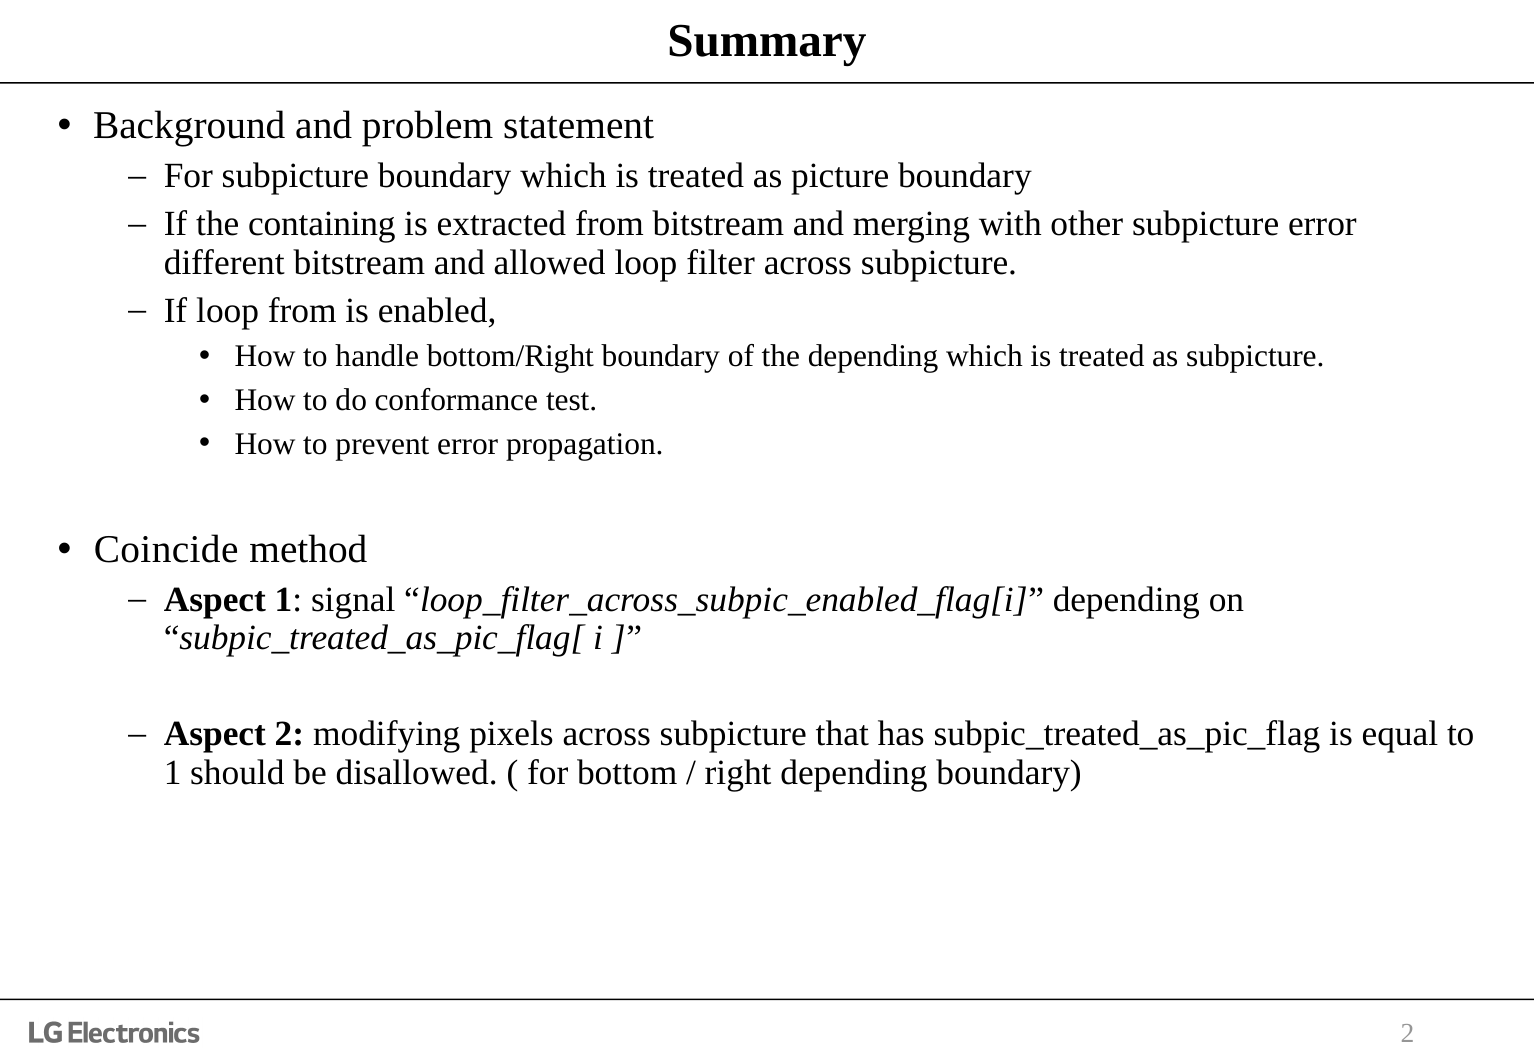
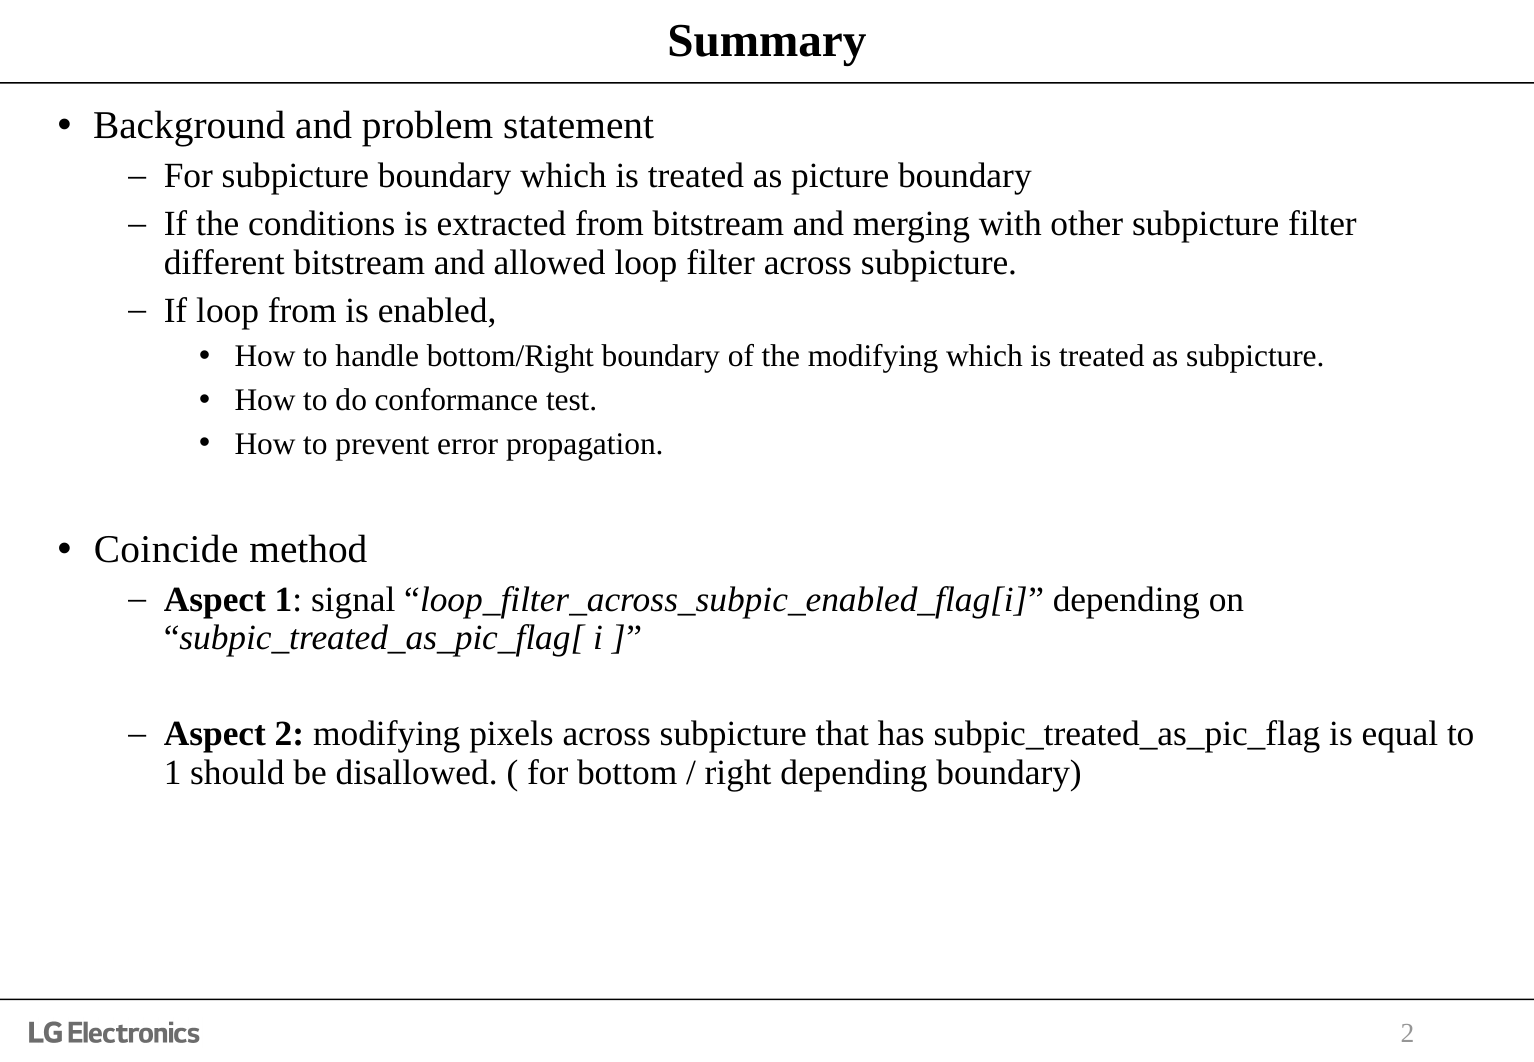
containing: containing -> conditions (322, 224)
subpicture error: error -> filter (1322, 224)
the depending: depending -> modifying (873, 356)
